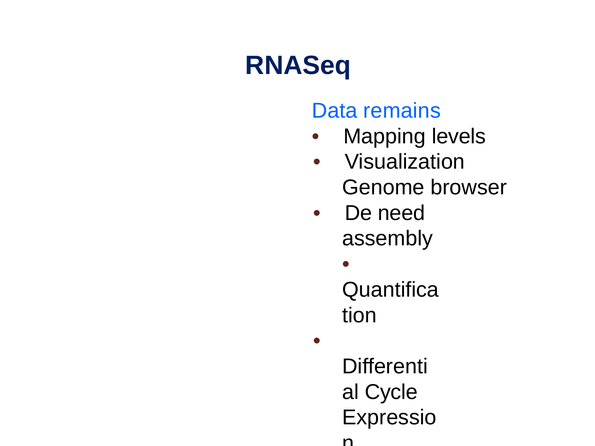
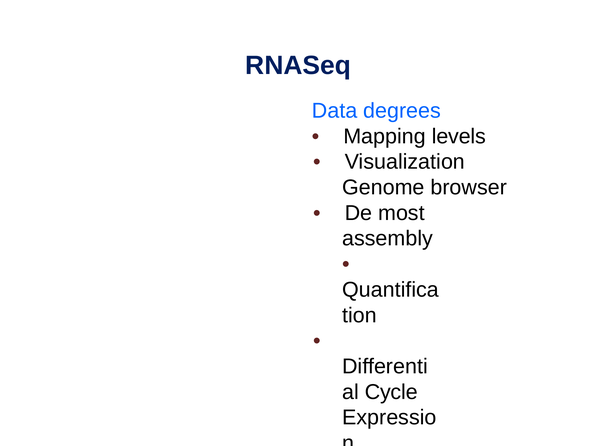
remains: remains -> degrees (402, 111)
need: need -> most (401, 213)
